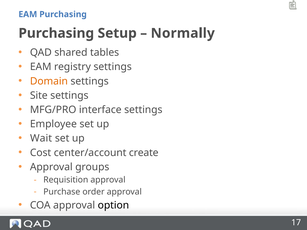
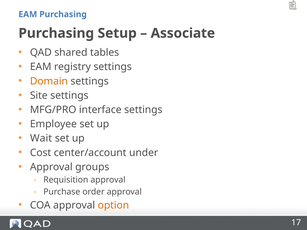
Normally: Normally -> Associate (183, 33)
create: create -> under (144, 153)
option colour: black -> orange (113, 205)
